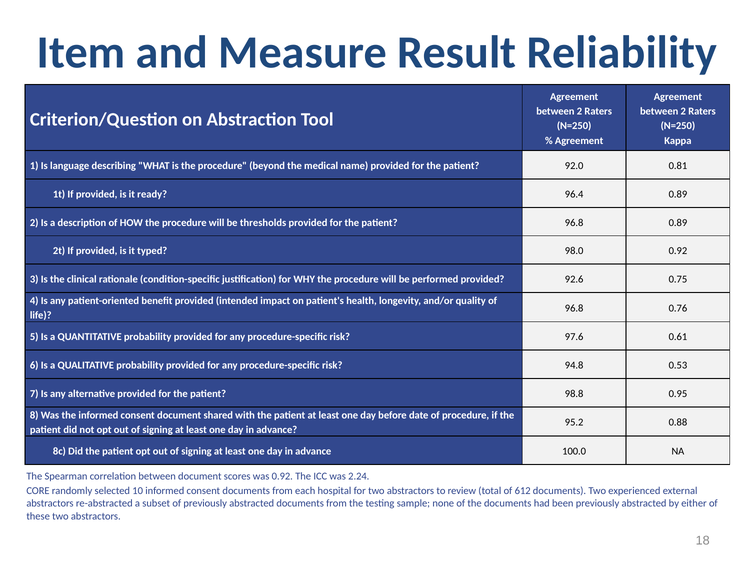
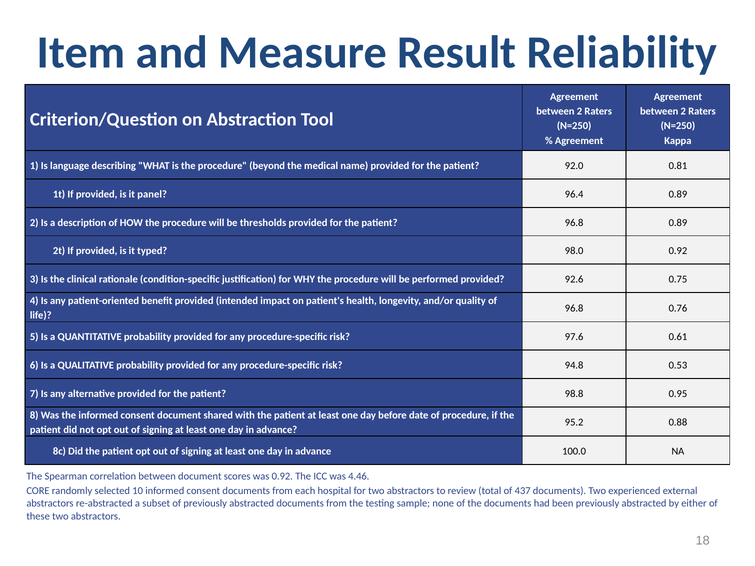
ready: ready -> panel (152, 194)
2.24: 2.24 -> 4.46 (359, 476)
612: 612 -> 437 (523, 491)
